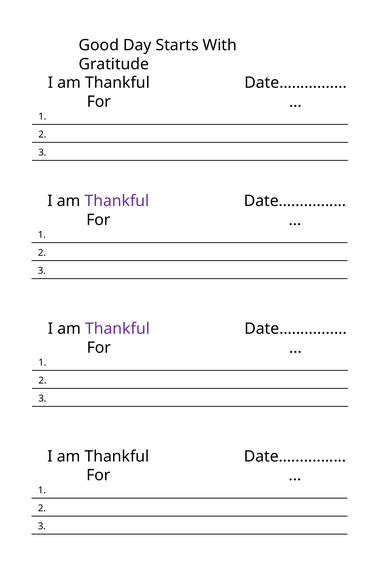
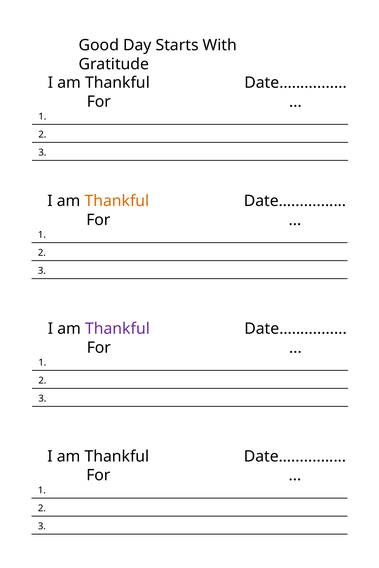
Thankful colour: purple -> orange (117, 201)
